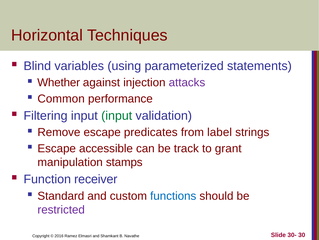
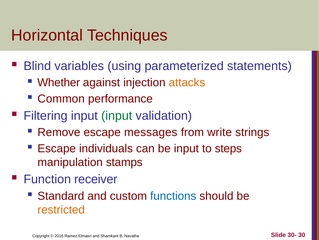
attacks colour: purple -> orange (187, 82)
predicates: predicates -> messages (151, 132)
label: label -> write (220, 132)
accessible: accessible -> individuals (106, 148)
be track: track -> input (186, 148)
grant: grant -> steps (228, 148)
restricted colour: purple -> orange (61, 209)
